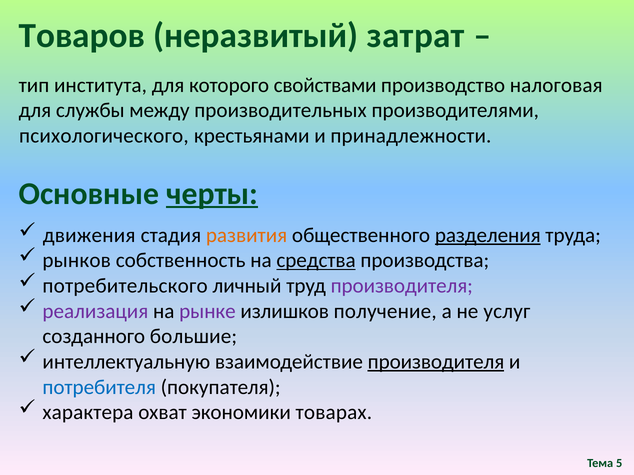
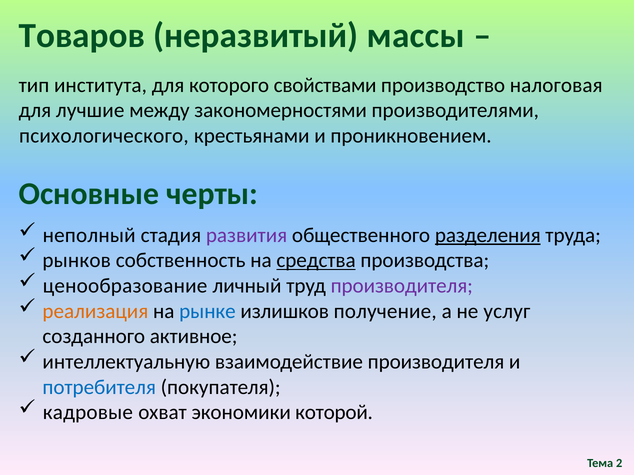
затрат: затрат -> массы (416, 36)
службы: службы -> лучшие (90, 111)
производительных: производительных -> закономерностями (281, 111)
принадлежности: принадлежности -> проникновением (411, 136)
черты underline: present -> none (212, 194)
движения: движения -> неполный (89, 235)
развития colour: orange -> purple (247, 235)
потребительского: потребительского -> ценообразование (125, 286)
реализация colour: purple -> orange (95, 311)
рынке colour: purple -> blue (207, 311)
большие: большие -> активное (194, 337)
производителя underline: present -> none (436, 362)
характера: характера -> кадровые (88, 413)
товарах: товарах -> которой (334, 413)
5: 5 -> 2 (619, 464)
